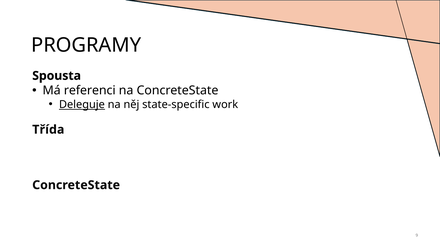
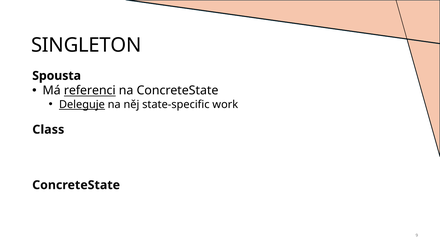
PROGRAMY: PROGRAMY -> SINGLETON (86, 45)
referenci underline: none -> present (90, 91)
Třída: Třída -> Class (48, 130)
